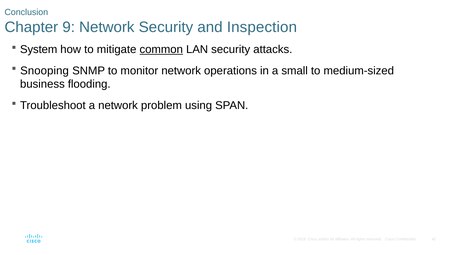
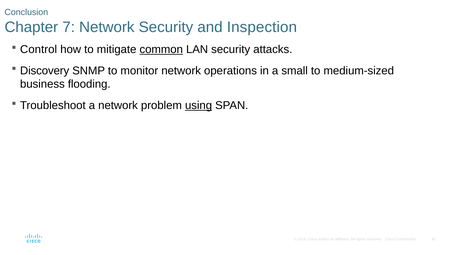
9: 9 -> 7 (69, 27)
System: System -> Control (39, 49)
Snooping: Snooping -> Discovery (45, 71)
using underline: none -> present (199, 105)
